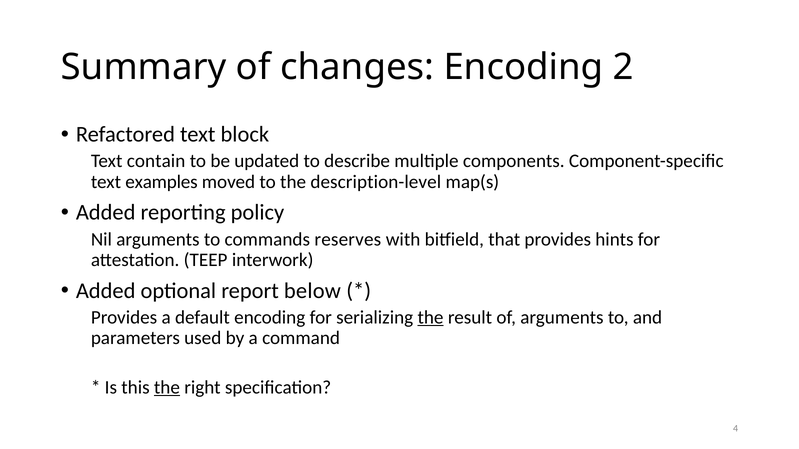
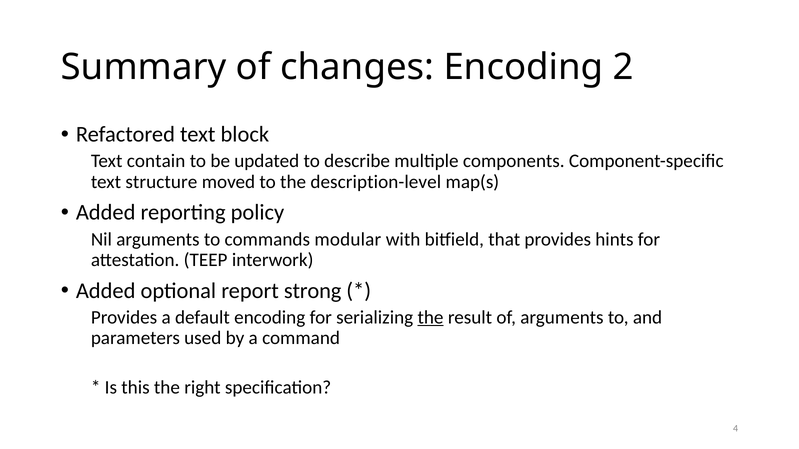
examples: examples -> structure (161, 182)
reserves: reserves -> modular (348, 239)
below: below -> strong (313, 291)
the underline: present -> none (167, 388)
